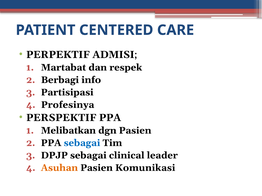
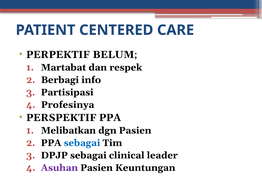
ADMISI: ADMISI -> BELUM (113, 55)
Asuhan colour: orange -> purple (59, 168)
Komunikasi: Komunikasi -> Keuntungan (145, 168)
